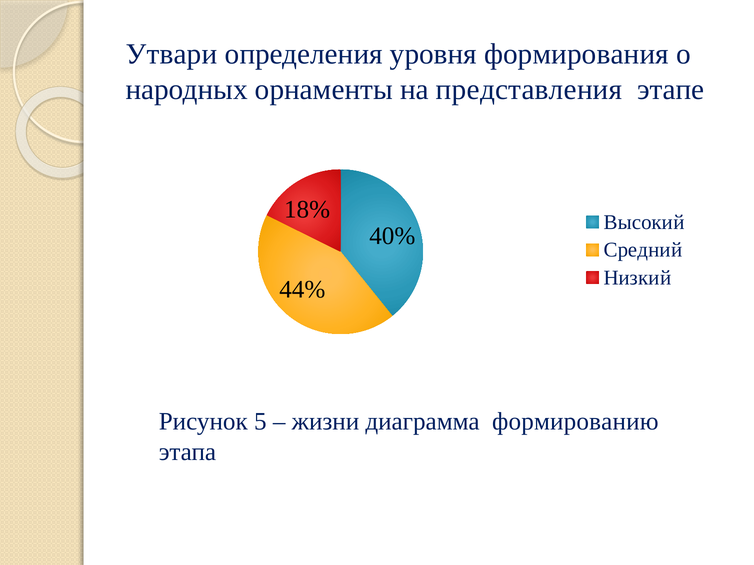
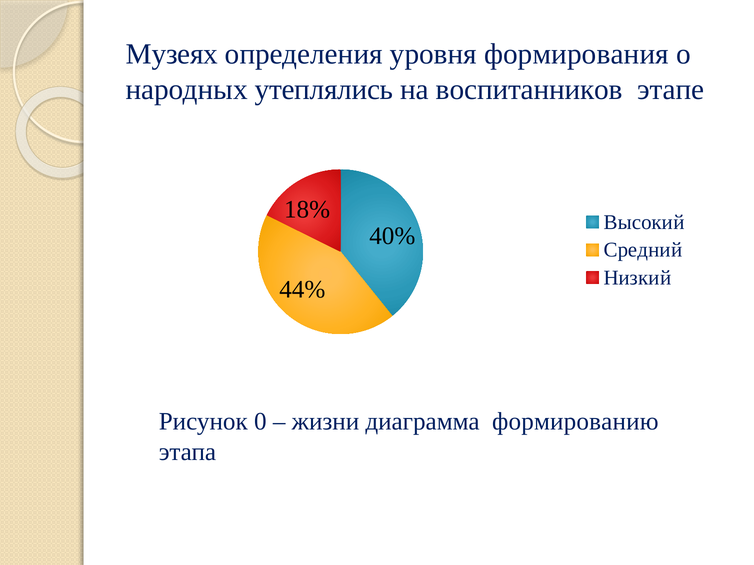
Утвари: Утвари -> Музеях (172, 54)
орнаменты: орнаменты -> утеплялись (324, 89)
представления: представления -> воспитанников (529, 89)
5: 5 -> 0 (260, 422)
